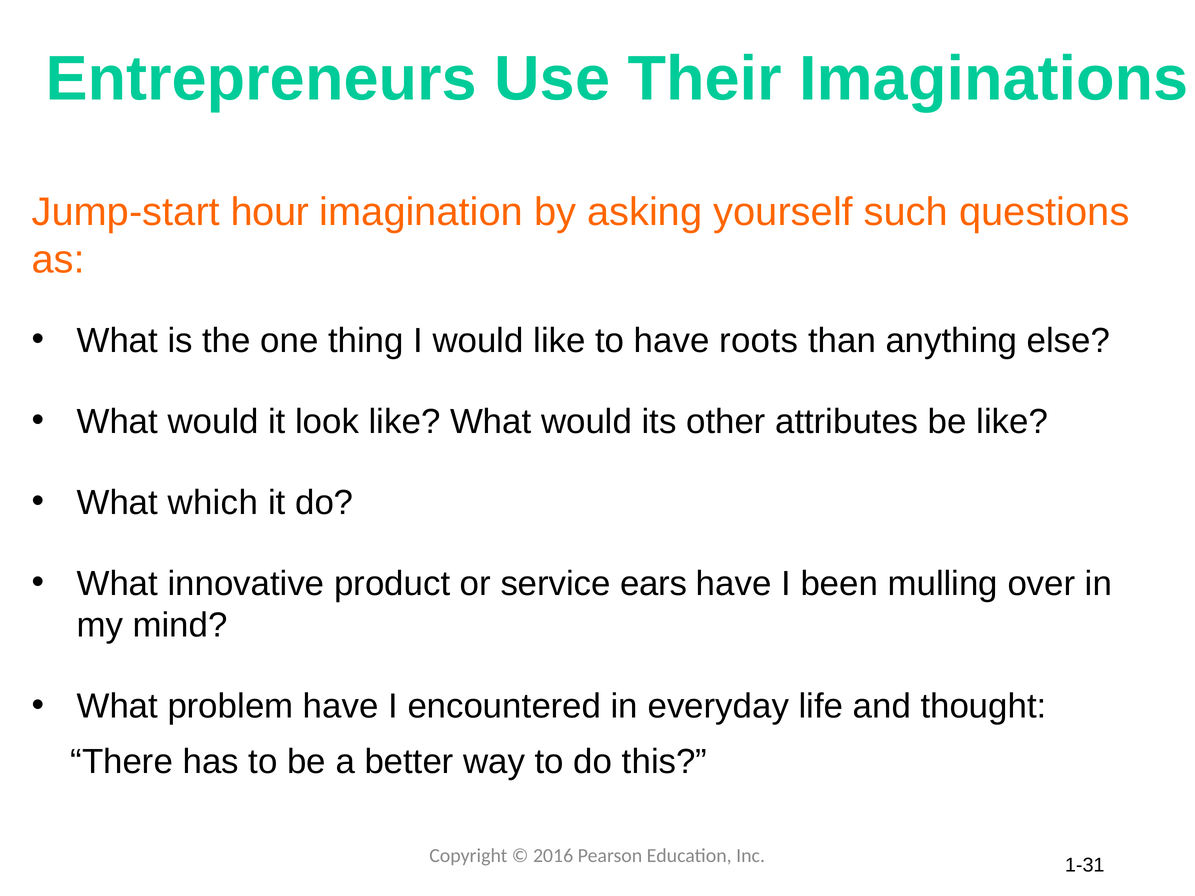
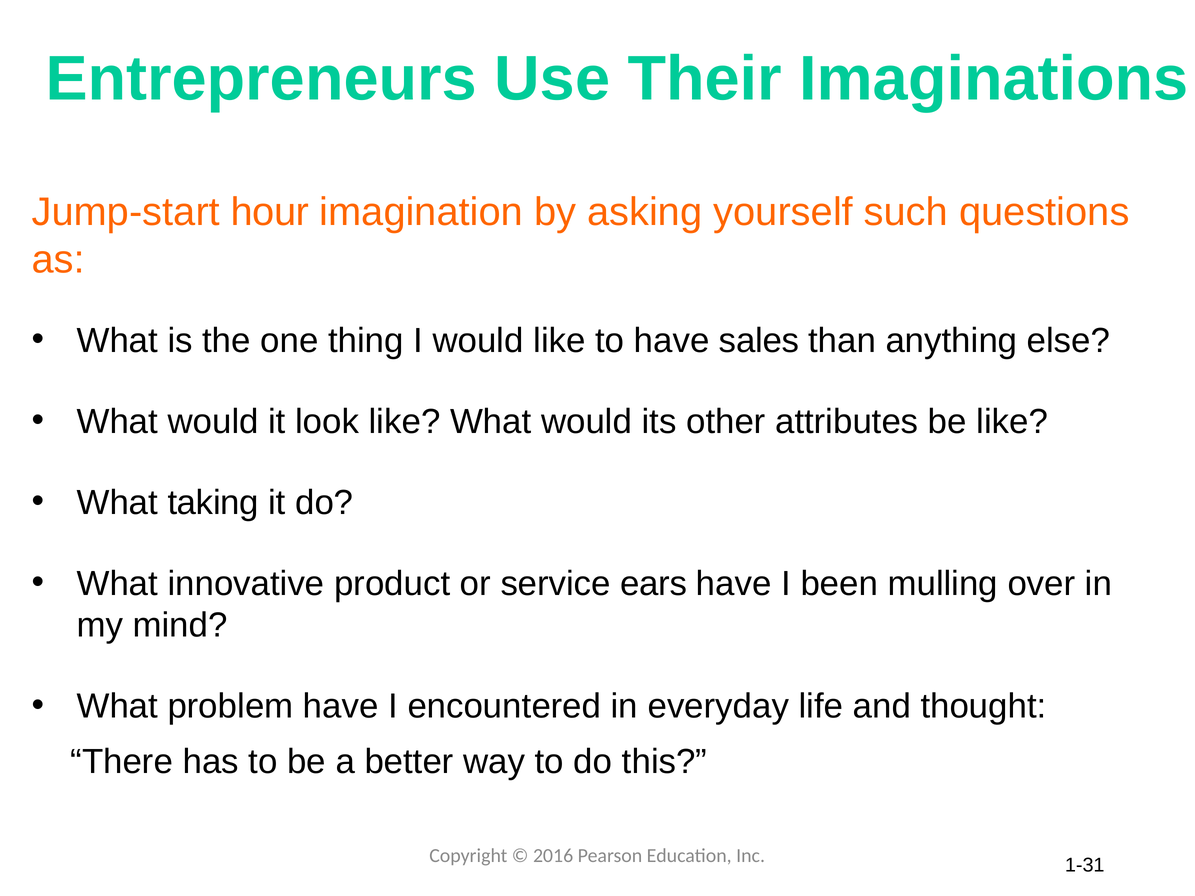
roots: roots -> sales (759, 341)
which: which -> taking (213, 503)
